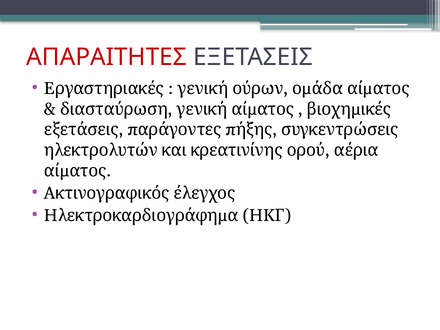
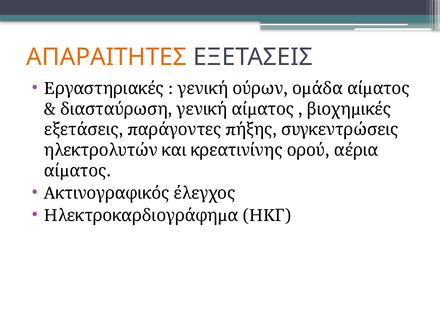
ΑΠΑΡΑΙΤΗΤΕΣ colour: red -> orange (107, 57)
